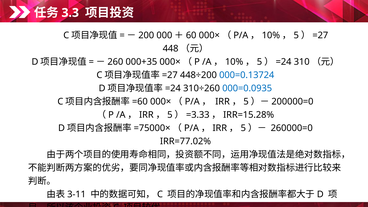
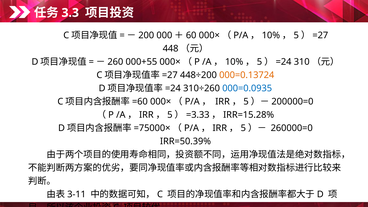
000+35: 000+35 -> 000+55 (141, 62)
000=0.13724 colour: blue -> orange (247, 75)
IRR=77.02%: IRR=77.02% -> IRR=50.39% (185, 141)
